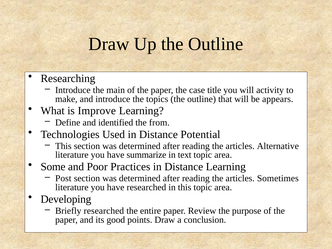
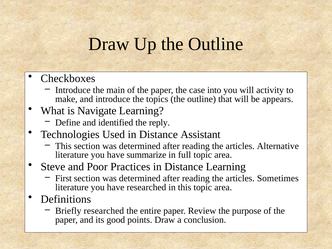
Researching: Researching -> Checkboxes (68, 78)
title: title -> into (214, 90)
Improve: Improve -> Navigate (97, 111)
from: from -> reply (159, 123)
Potential: Potential -> Assistant (201, 134)
text: text -> full (185, 155)
Some: Some -> Steve (53, 167)
Post: Post -> First (63, 178)
Developing: Developing -> Definitions (66, 199)
